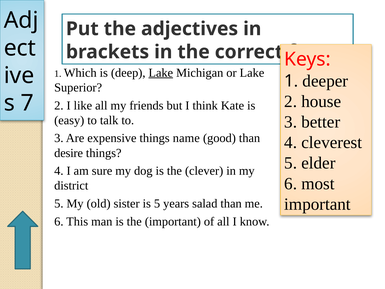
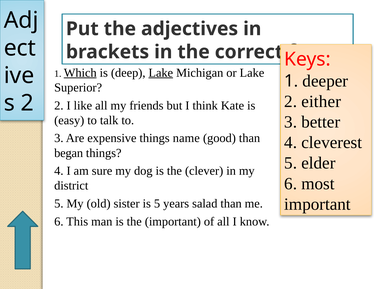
Which underline: none -> present (80, 73)
house: house -> either (321, 101)
7: 7 -> 2 (27, 103)
desire: desire -> began (69, 153)
